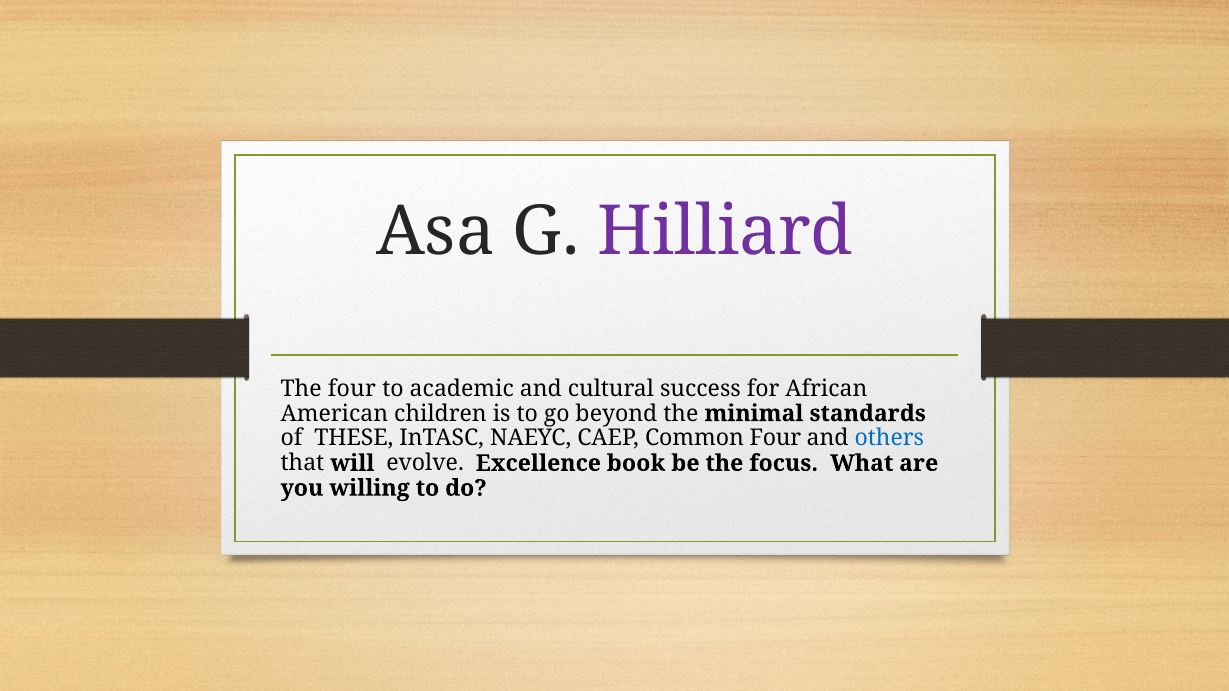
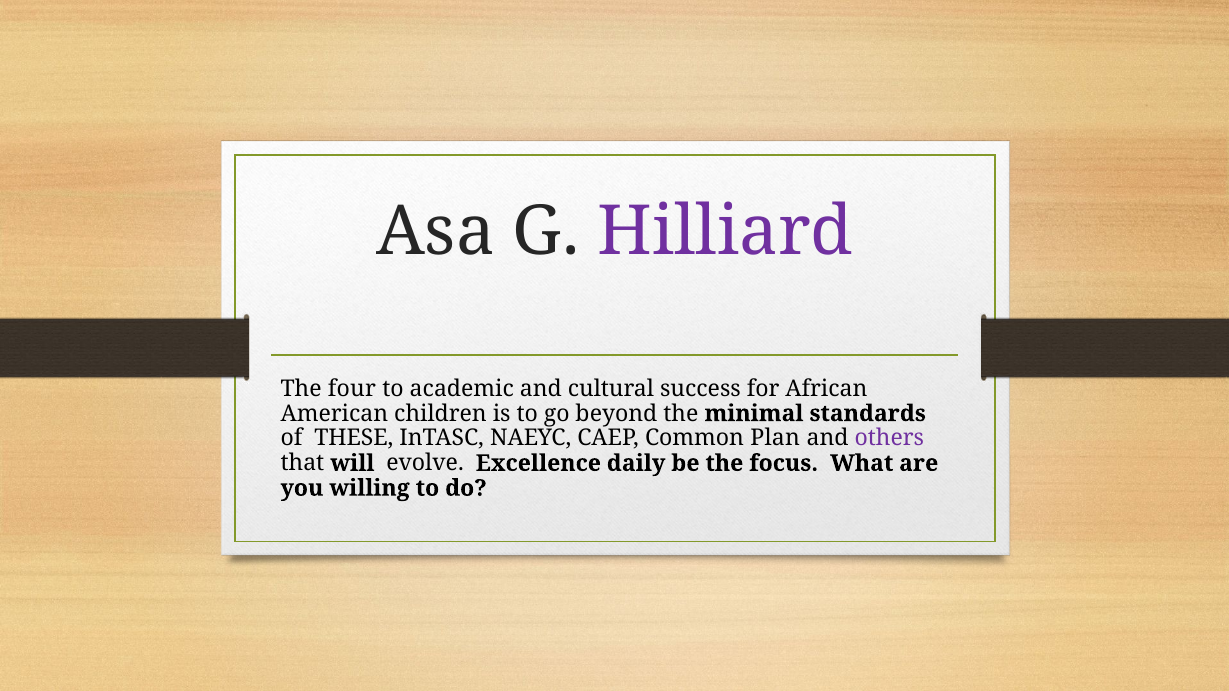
Common Four: Four -> Plan (775, 439)
others colour: blue -> purple (889, 439)
book: book -> daily (636, 463)
